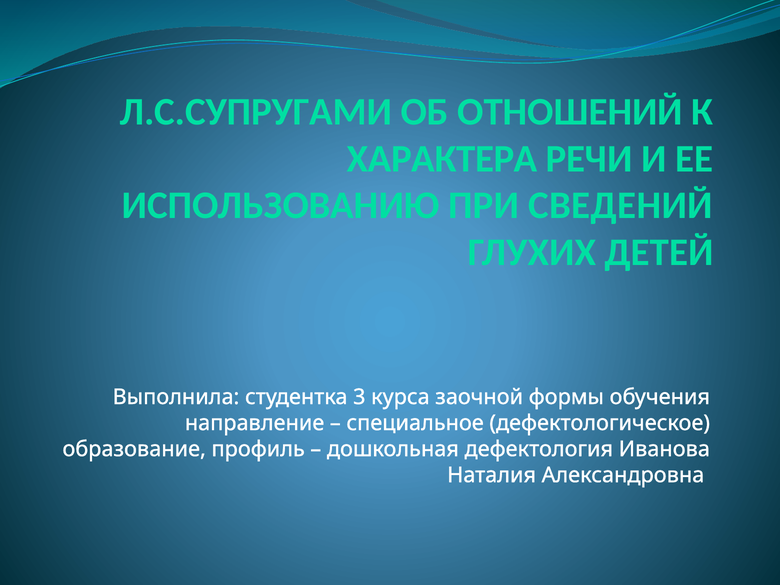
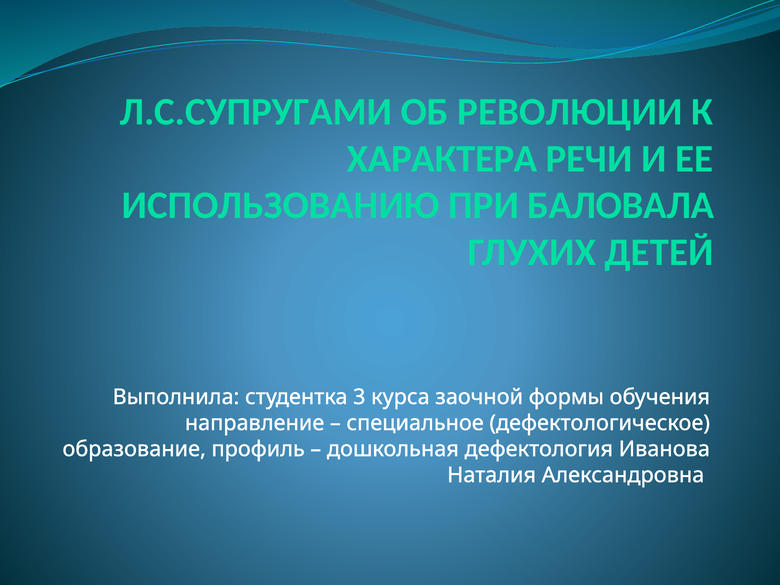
ОТНОШЕНИЙ: ОТНОШЕНИЙ -> РЕВОЛЮЦИИ (570, 112)
СВЕДЕНИЙ: СВЕДЕНИЙ -> БАЛОВАЛА (621, 205)
